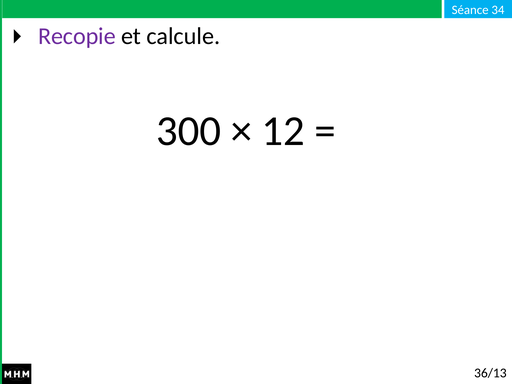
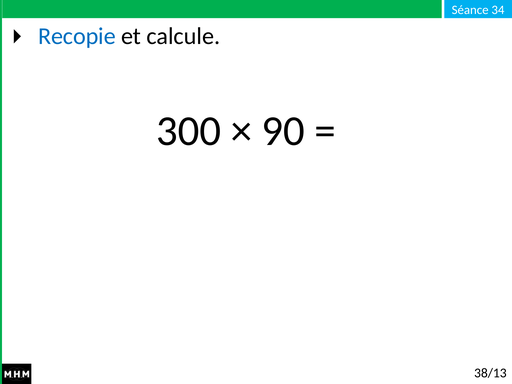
Recopie colour: purple -> blue (77, 36)
12: 12 -> 90 (283, 131)
36/13: 36/13 -> 38/13 (490, 373)
